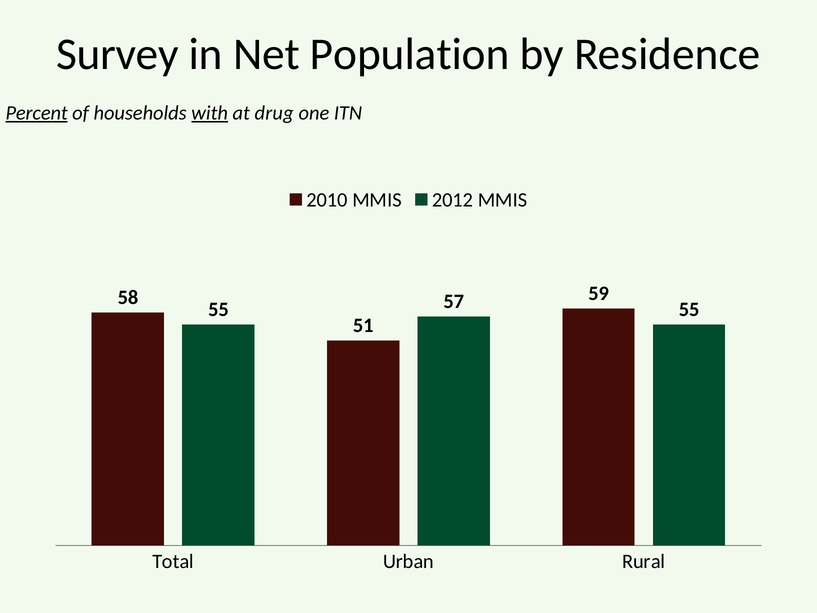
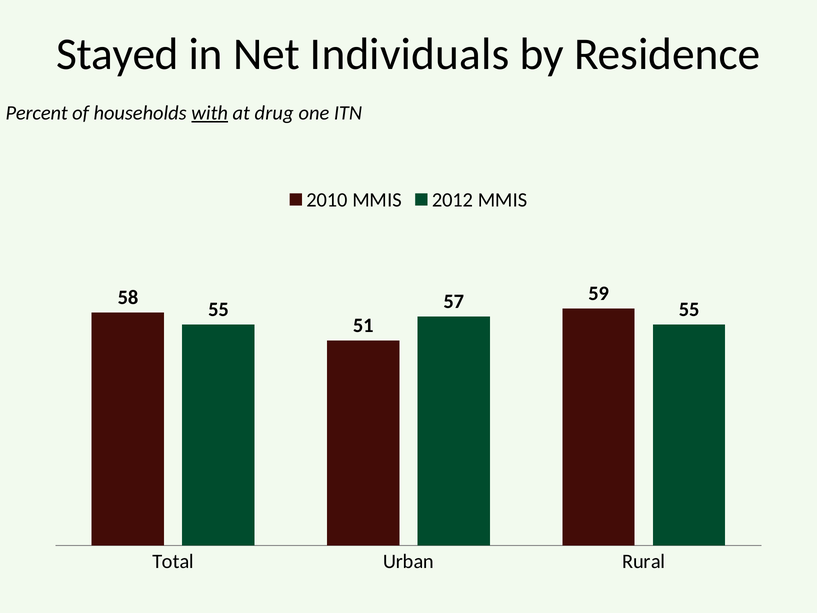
Survey: Survey -> Stayed (117, 54)
Population: Population -> Individuals (410, 54)
Percent underline: present -> none (37, 113)
